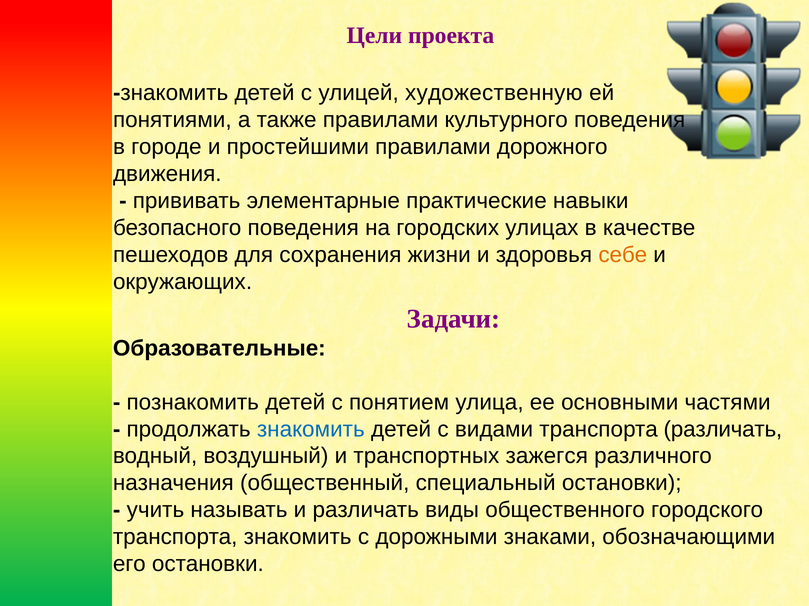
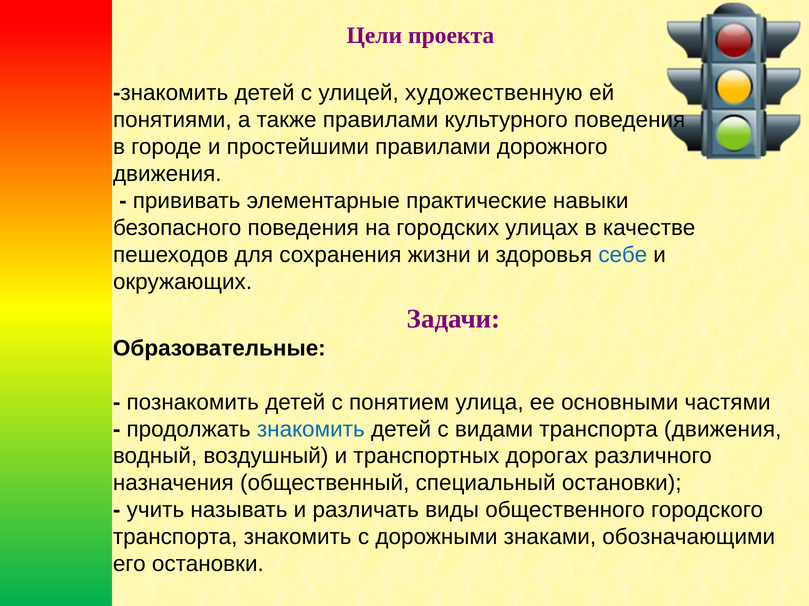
себе colour: orange -> blue (623, 255)
транспорта различать: различать -> движения (723, 430)
зажегся: зажегся -> дорогах (547, 457)
